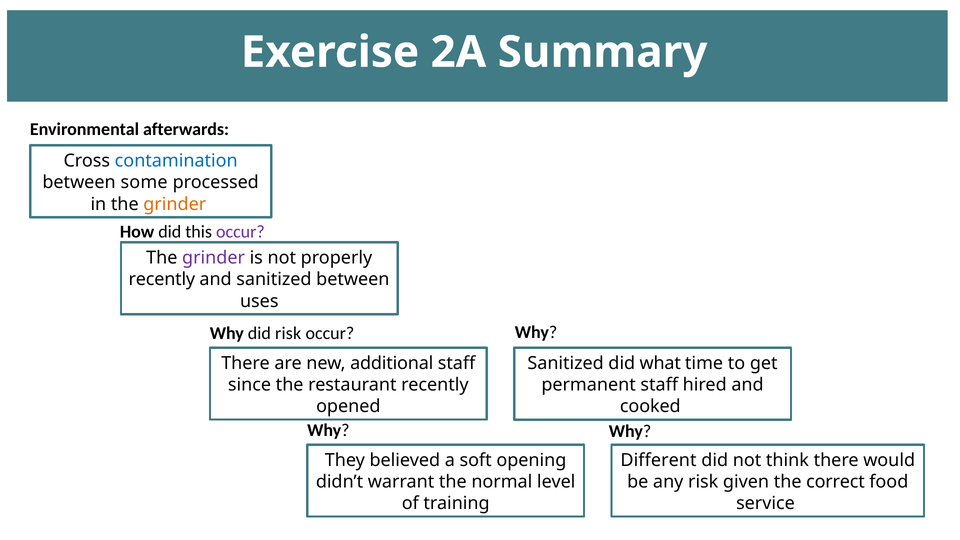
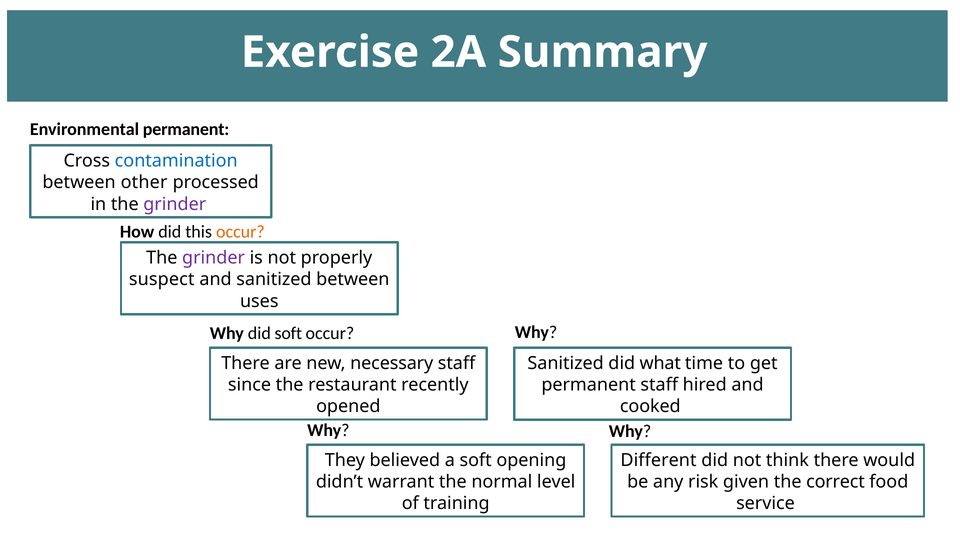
Environmental afterwards: afterwards -> permanent (186, 129)
some: some -> other (144, 183)
grinder colour: orange -> purple (175, 204)
occur colour: purple -> orange (240, 232)
recently: recently -> suspect (162, 280)
did risk: risk -> soft (288, 334)
additional: additional -> necessary (392, 363)
